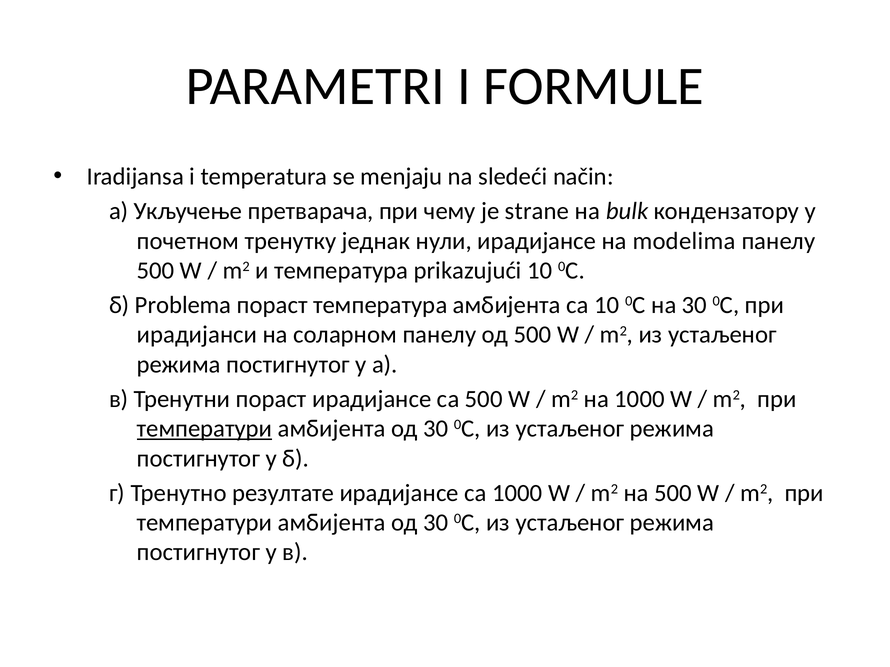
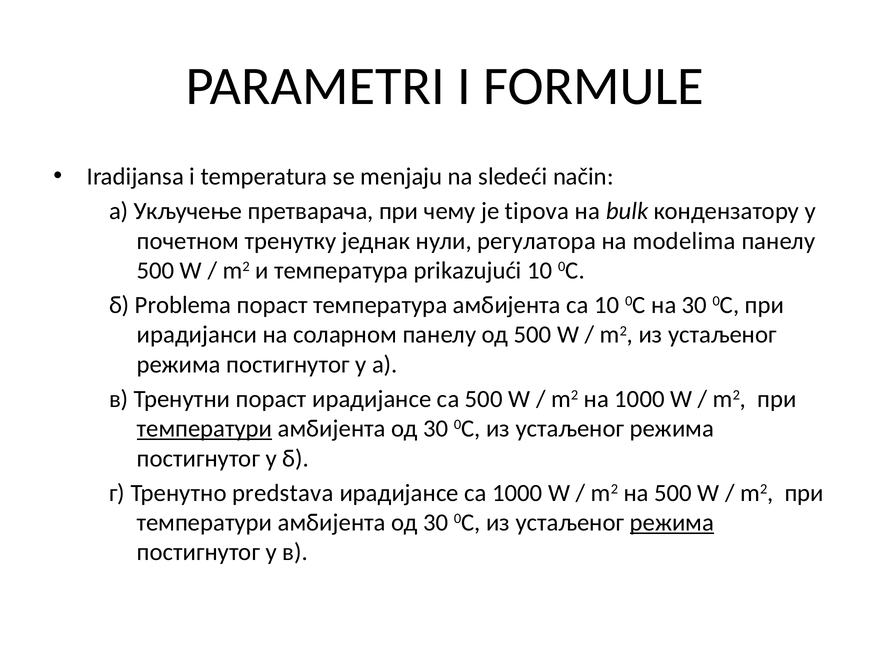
strane: strane -> tipova (537, 211)
нули ирадијансе: ирадијансе -> регулатора (537, 241)
резултате: резултате -> predstava (283, 493)
режима underline: none -> present (672, 523)
